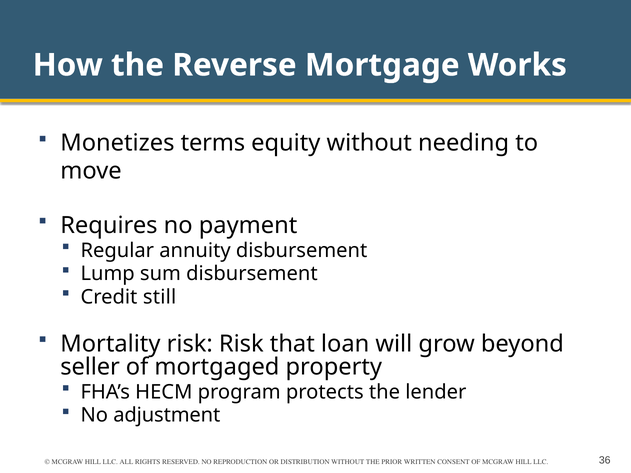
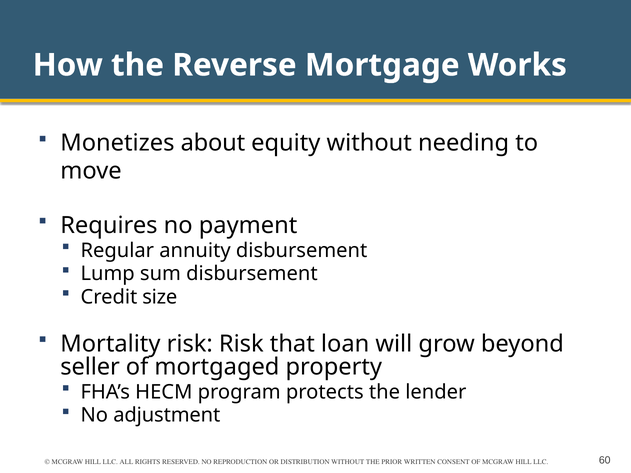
terms: terms -> about (213, 143)
still: still -> size (160, 297)
36: 36 -> 60 (605, 460)
